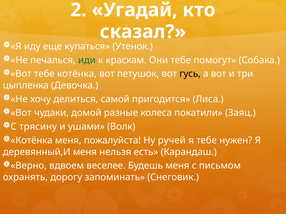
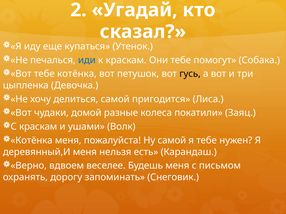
иди colour: green -> blue (87, 60)
С трясину: трясину -> краскам (38, 127)
Ну ручей: ручей -> самой (172, 141)
